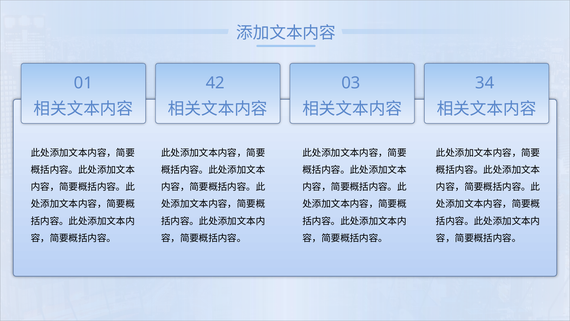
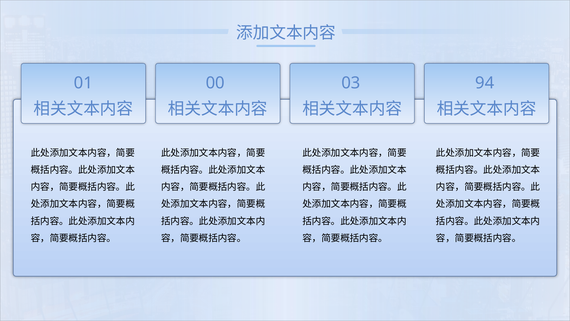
42: 42 -> 00 (215, 83)
34: 34 -> 94 (485, 83)
